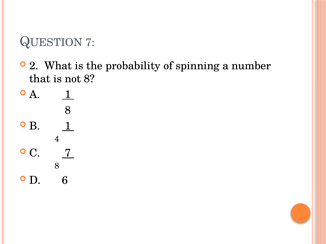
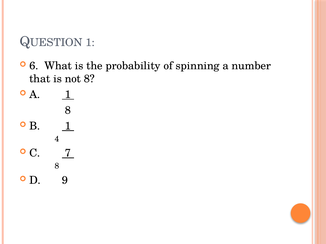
7: 7 -> 1 (90, 43)
2: 2 -> 6 (34, 66)
6: 6 -> 9 (65, 181)
